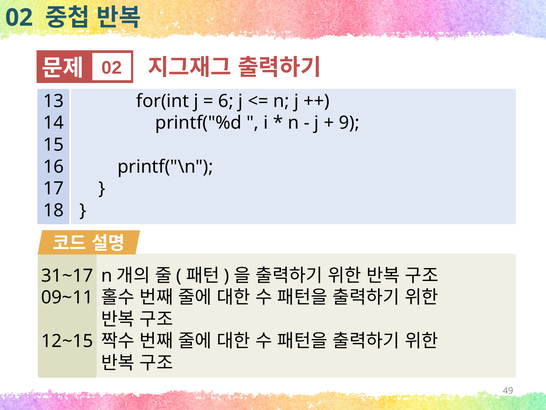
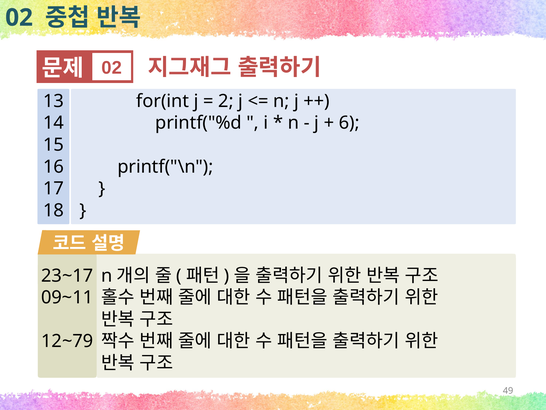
6: 6 -> 2 (226, 101)
9: 9 -> 6 (349, 123)
31~17: 31~17 -> 23~17 (67, 275)
12~15: 12~15 -> 12~79 (67, 341)
